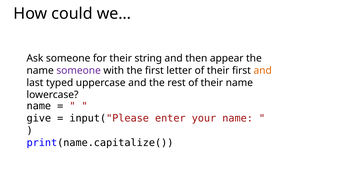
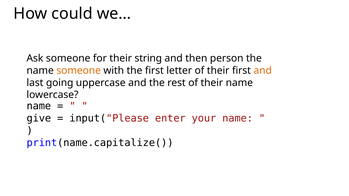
appear: appear -> person (227, 58)
someone colour: purple -> orange (79, 71)
typed: typed -> going (60, 83)
